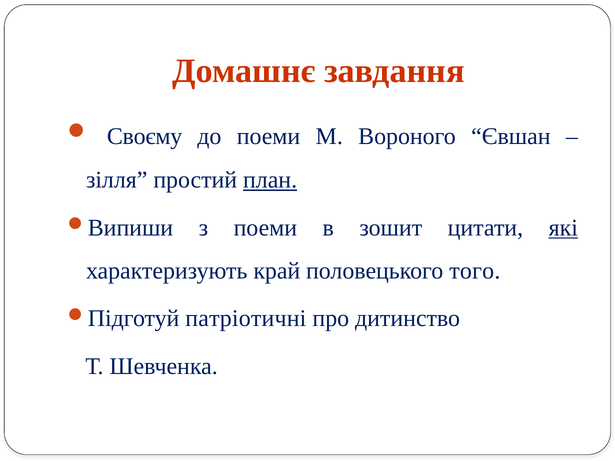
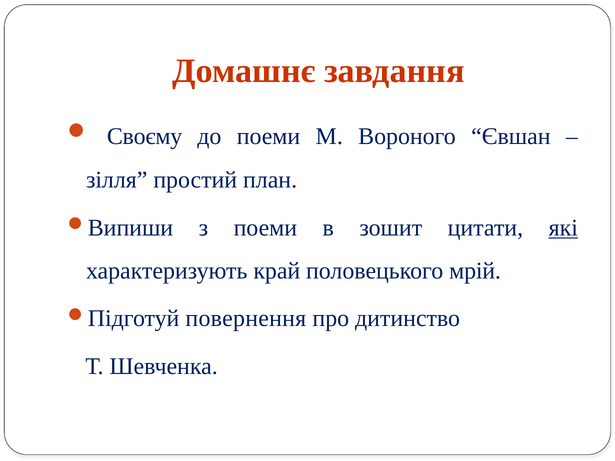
план underline: present -> none (270, 180)
того: того -> мрій (475, 271)
патріотичні: патріотичні -> повернення (246, 319)
